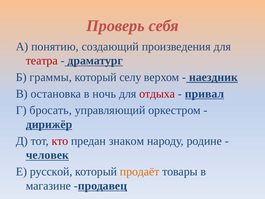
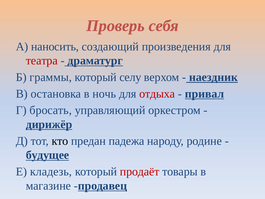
понятию: понятию -> наносить (55, 46)
кто colour: red -> black (60, 141)
знаком: знаком -> падежа (127, 141)
человек: человек -> будущее (47, 155)
русской: русской -> кладезь (51, 171)
продаёт colour: orange -> red (140, 171)
